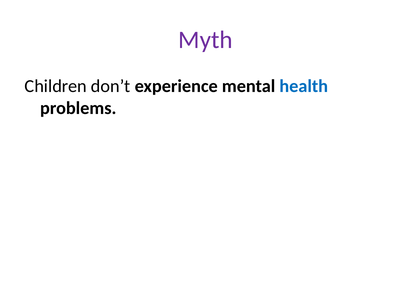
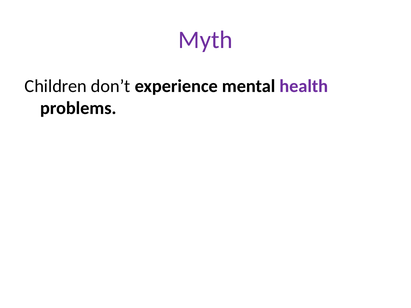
health colour: blue -> purple (304, 86)
